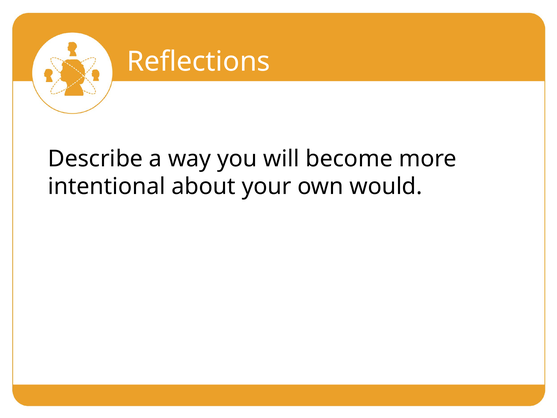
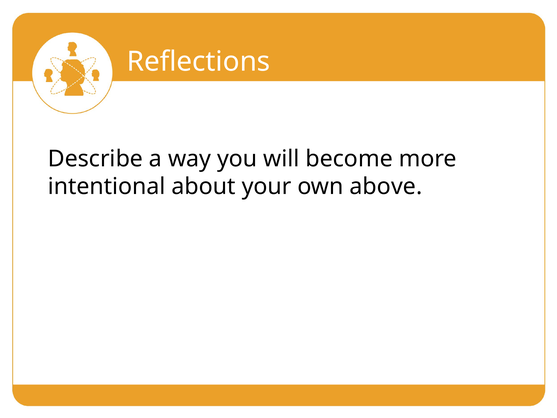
would: would -> above (386, 186)
